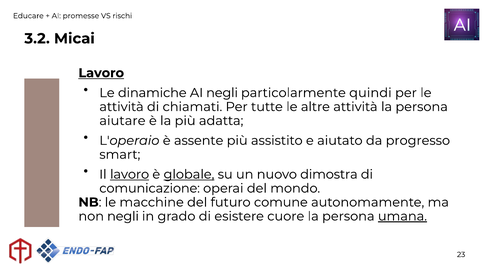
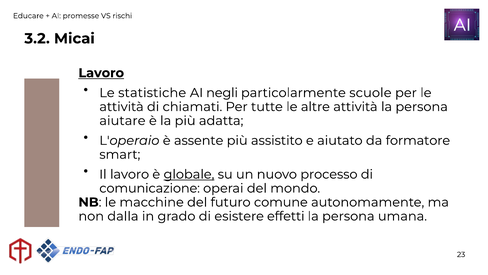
dinamiche: dinamiche -> statistiche (152, 93)
quindi: quindi -> scuole (370, 93)
progresso: progresso -> formatore (418, 140)
lavoro underline: present -> none (130, 174)
dimostra: dimostra -> processo (329, 174)
non negli: negli -> dalla (123, 216)
cuore: cuore -> effetti (286, 216)
umana underline: present -> none (402, 216)
